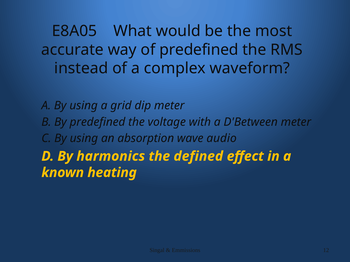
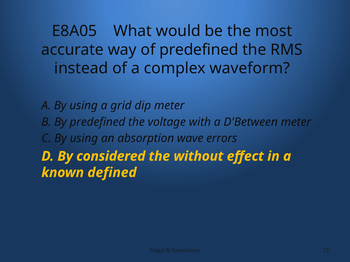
audio: audio -> errors (222, 138)
harmonics: harmonics -> considered (111, 157)
defined: defined -> without (198, 157)
heating: heating -> defined (112, 173)
